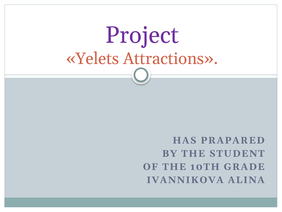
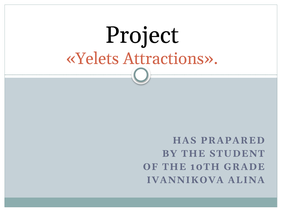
Project colour: purple -> black (142, 35)
